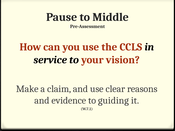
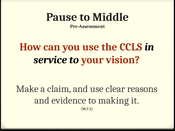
guiding: guiding -> making (113, 101)
